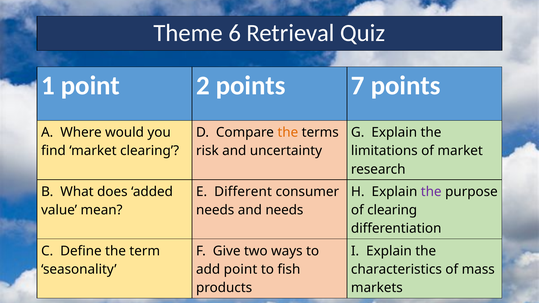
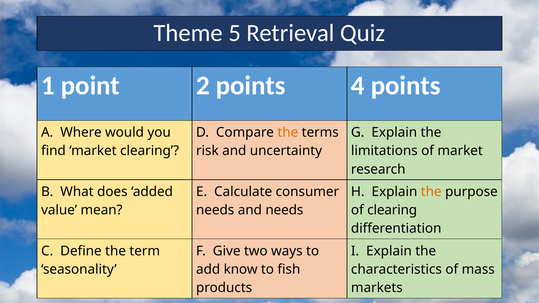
6: 6 -> 5 (235, 33)
7: 7 -> 4 (358, 86)
Different: Different -> Calculate (243, 192)
the colour: purple -> orange (431, 192)
add point: point -> know (241, 269)
